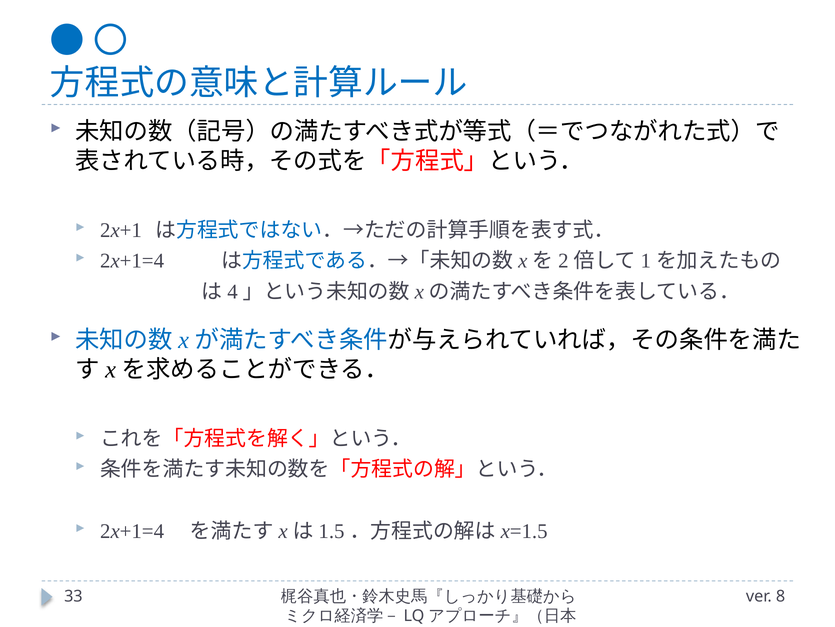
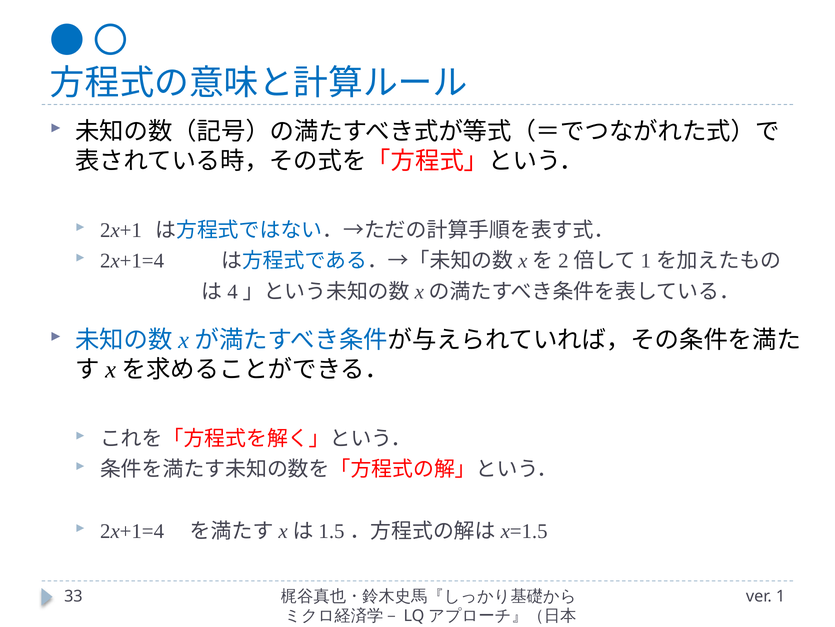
8: 8 -> 1 (781, 595)
